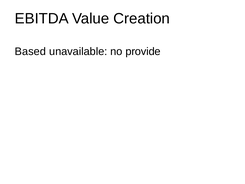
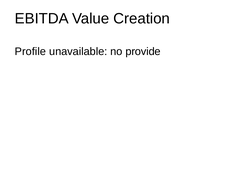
Based: Based -> Profile (30, 51)
